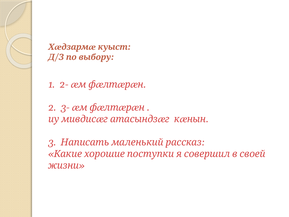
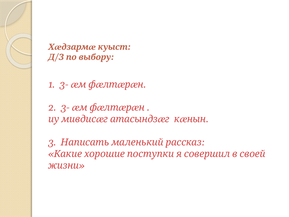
1 2-: 2- -> 3- (64, 84)
